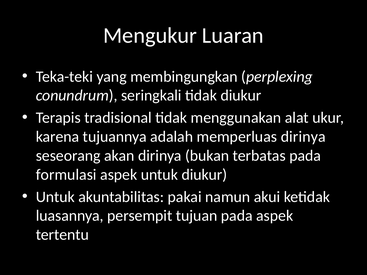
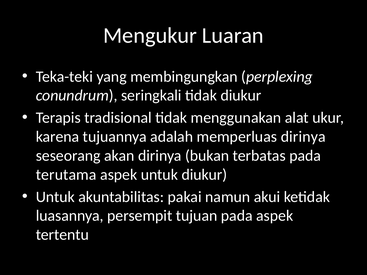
formulasi: formulasi -> terutama (66, 175)
